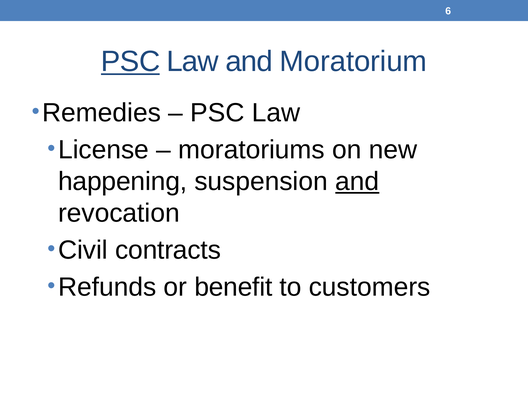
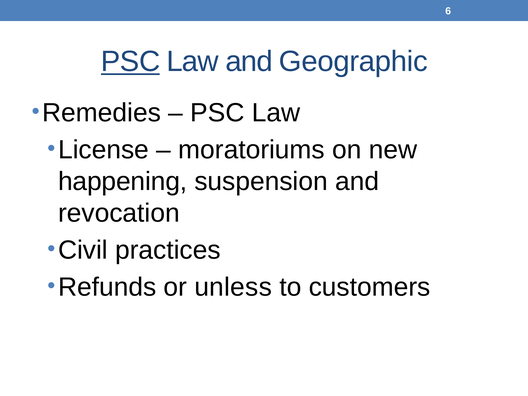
Moratorium: Moratorium -> Geographic (353, 61)
and underline: present -> none (357, 181)
contracts: contracts -> practices (168, 250)
benefit: benefit -> unless (233, 287)
